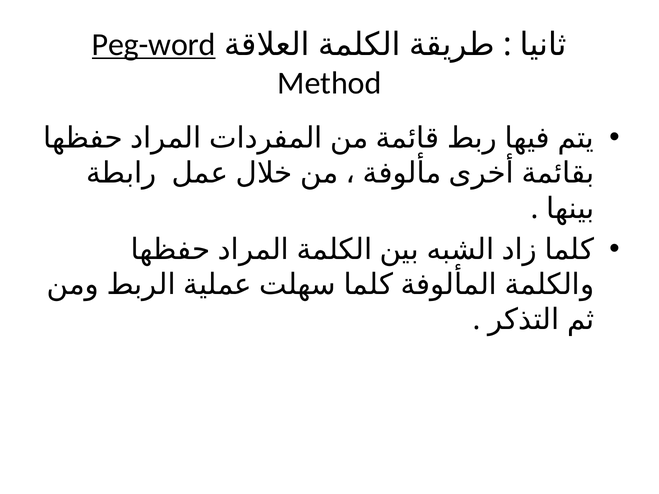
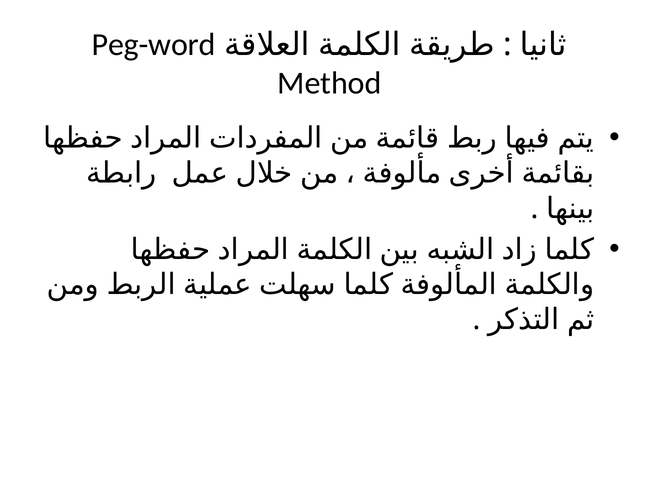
Peg-word underline: present -> none (154, 45)
